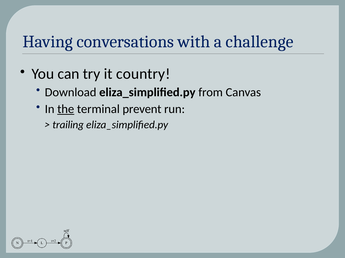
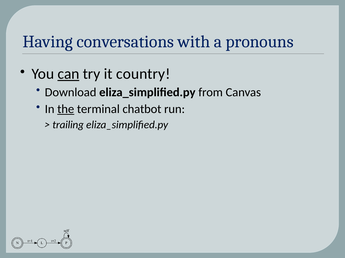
challenge: challenge -> pronouns (260, 42)
can underline: none -> present (68, 74)
prevent: prevent -> chatbot (142, 109)
